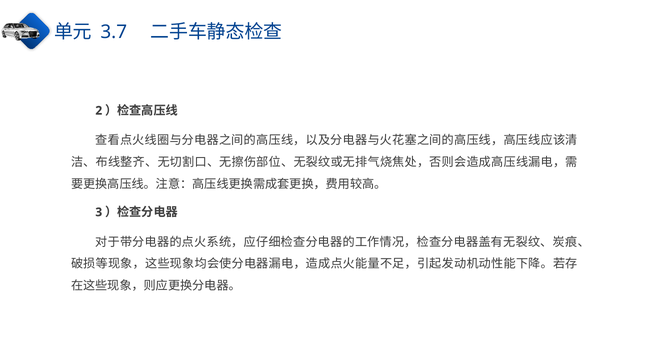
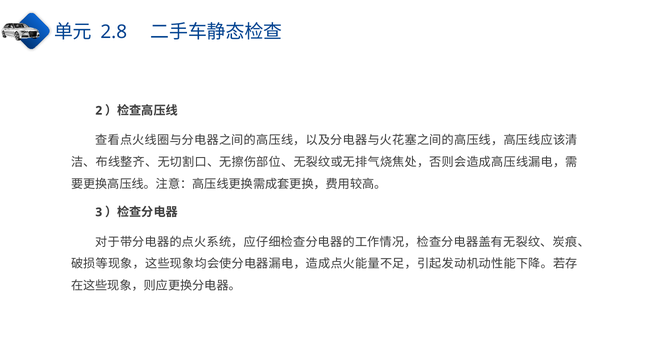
3.7: 3.7 -> 2.8 (114, 32)
